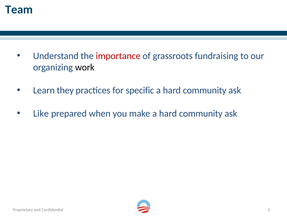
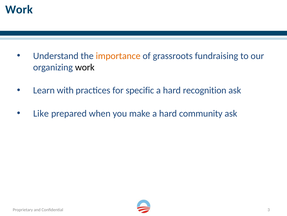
Team: Team -> Work (19, 9)
importance colour: red -> orange (118, 56)
they: they -> with (65, 90)
community: community -> recognition (205, 90)
